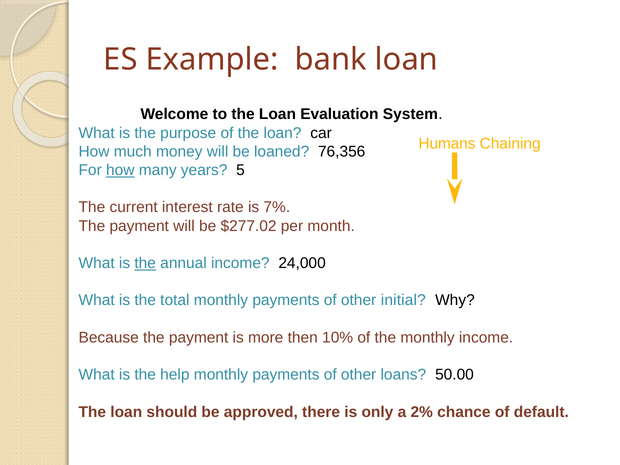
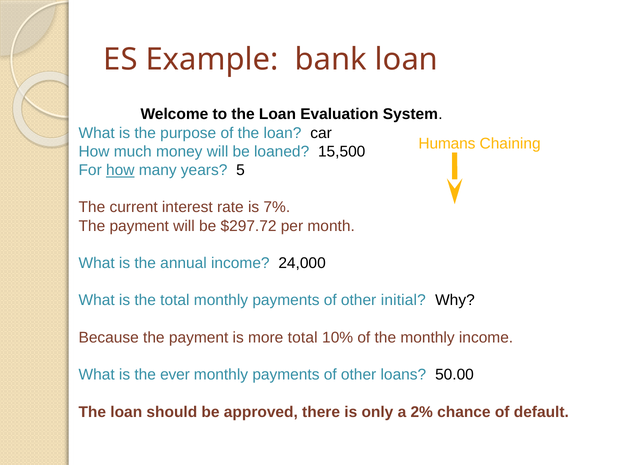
76,356: 76,356 -> 15,500 (342, 152)
$277.02: $277.02 -> $297.72 (249, 226)
the underline: present -> none (145, 263)
more then: then -> total (303, 338)
help: help -> ever (175, 375)
